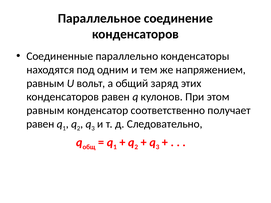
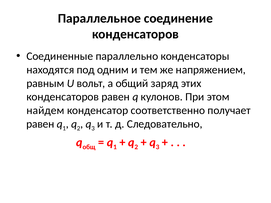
равным: равным -> найдем (45, 111)
